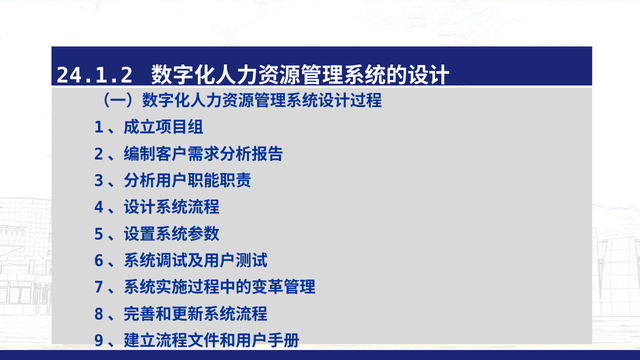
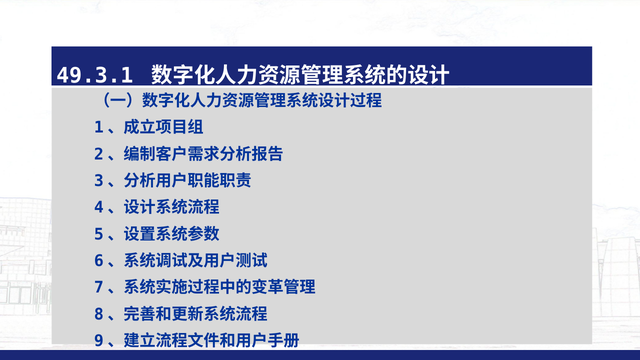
24.1.2: 24.1.2 -> 49.3.1 (95, 76)
